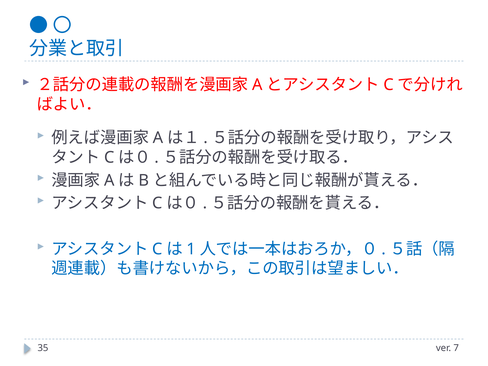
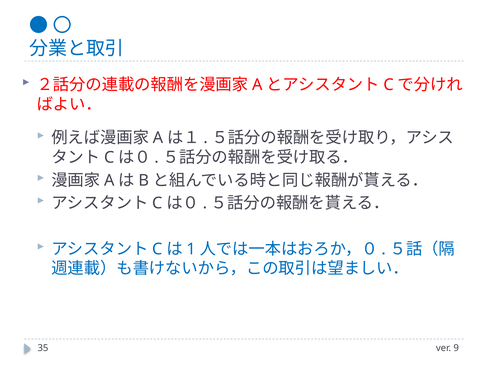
7: 7 -> 9 (456, 348)
